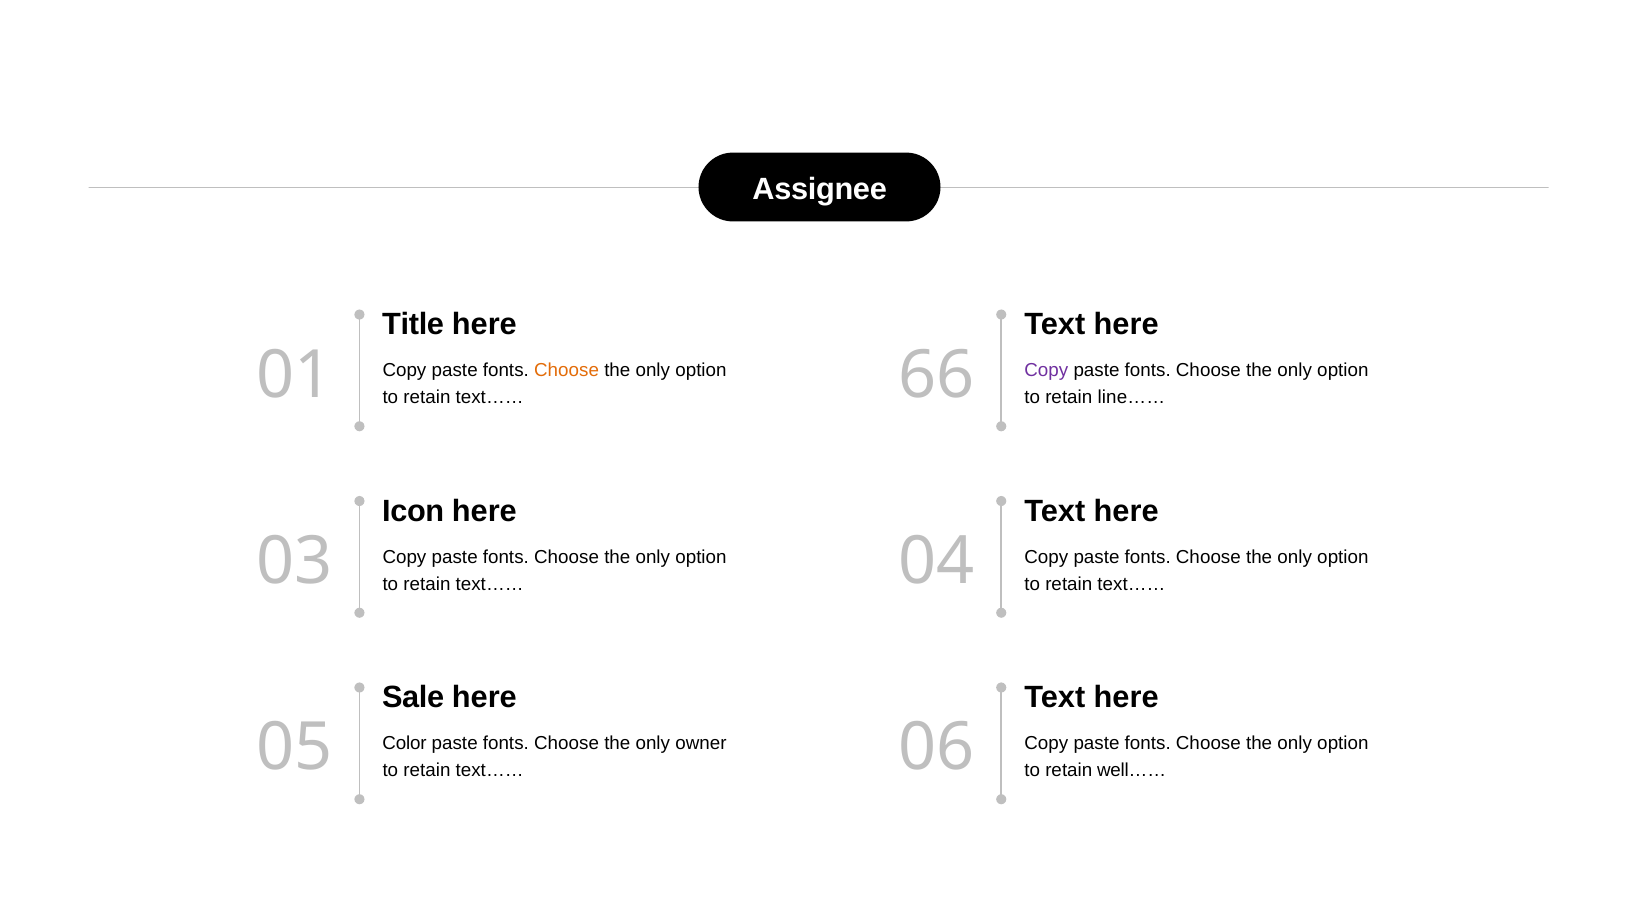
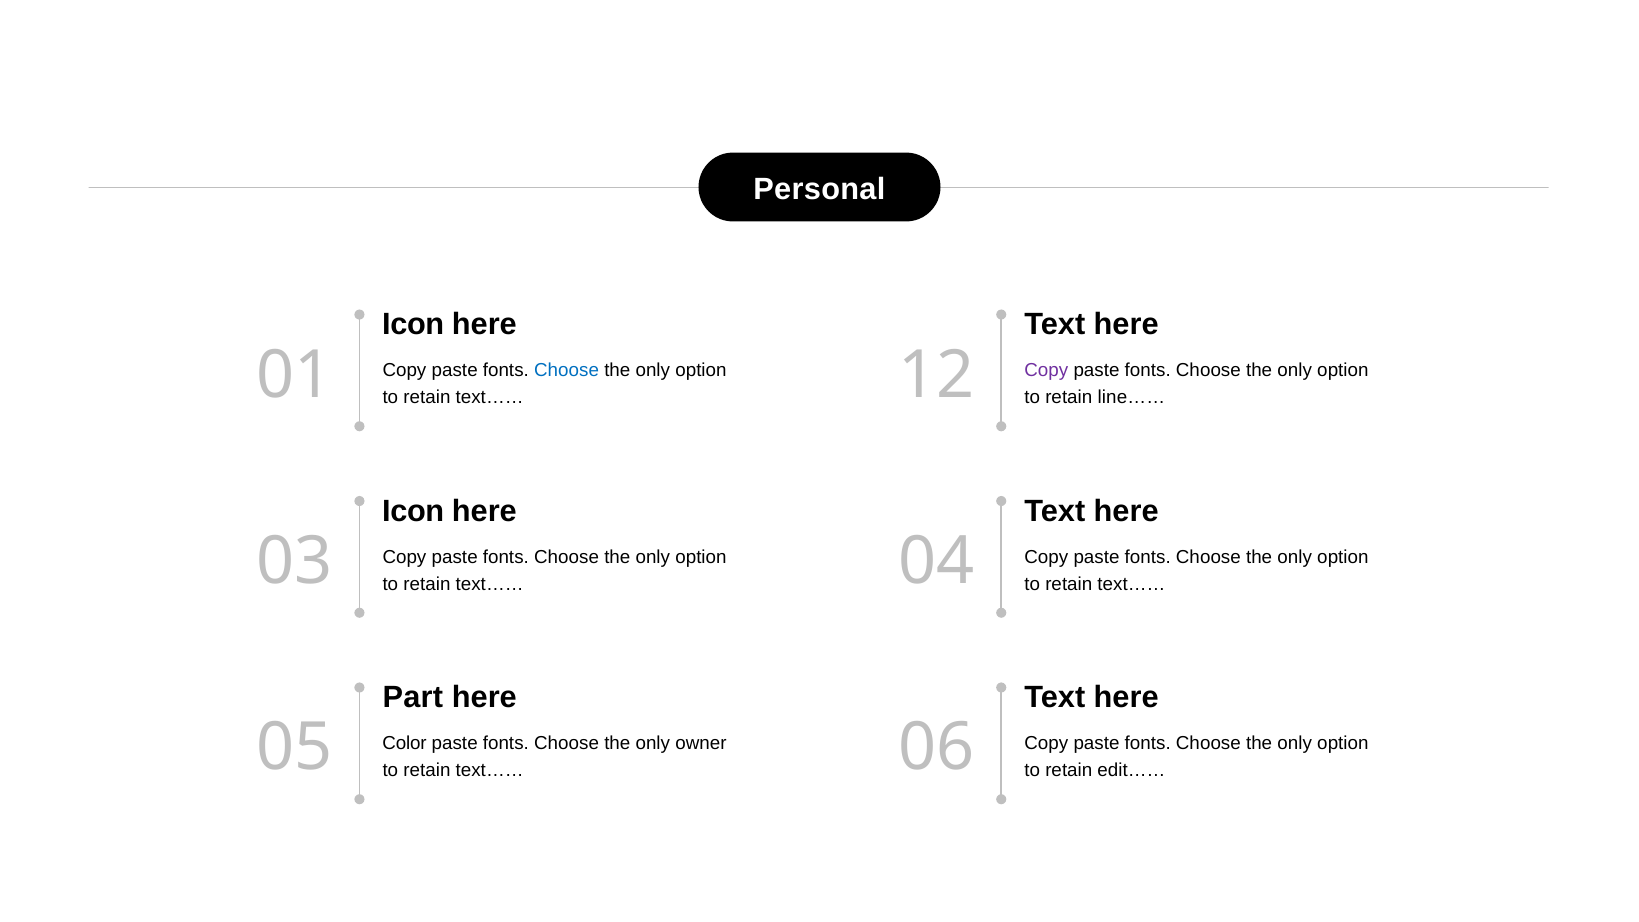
Assignee: Assignee -> Personal (819, 189)
Title: Title -> Icon (413, 325)
Choose colour: orange -> blue (567, 370)
66: 66 -> 12 (937, 375)
Sale: Sale -> Part (413, 698)
well……: well…… -> edit…… (1131, 770)
